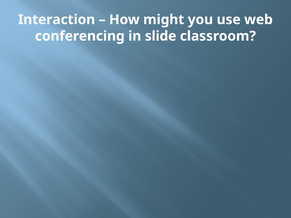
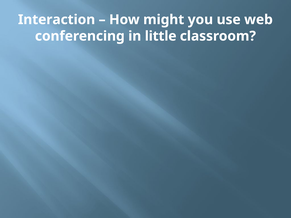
slide: slide -> little (161, 36)
